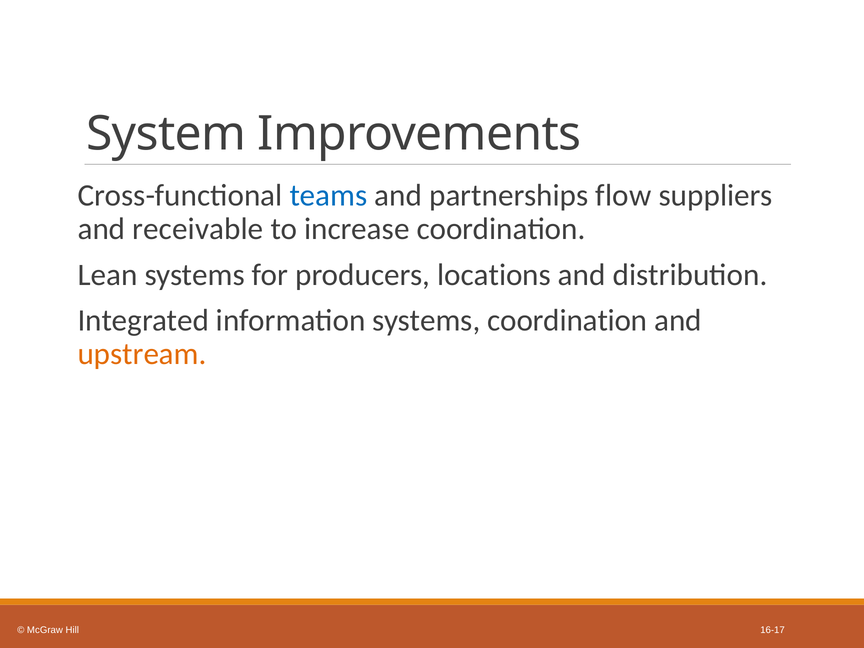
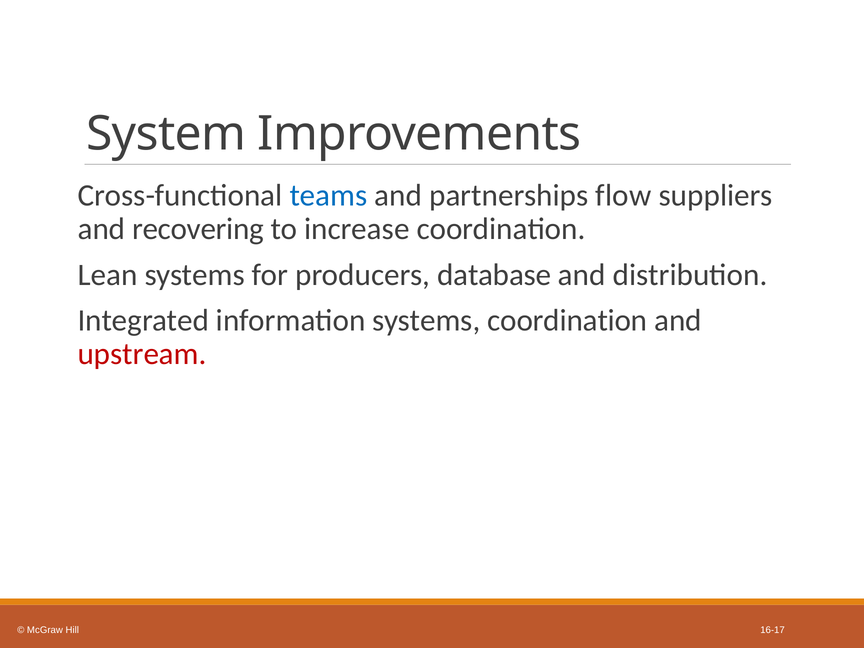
receivable: receivable -> recovering (198, 229)
locations: locations -> database (494, 275)
upstream colour: orange -> red (142, 354)
